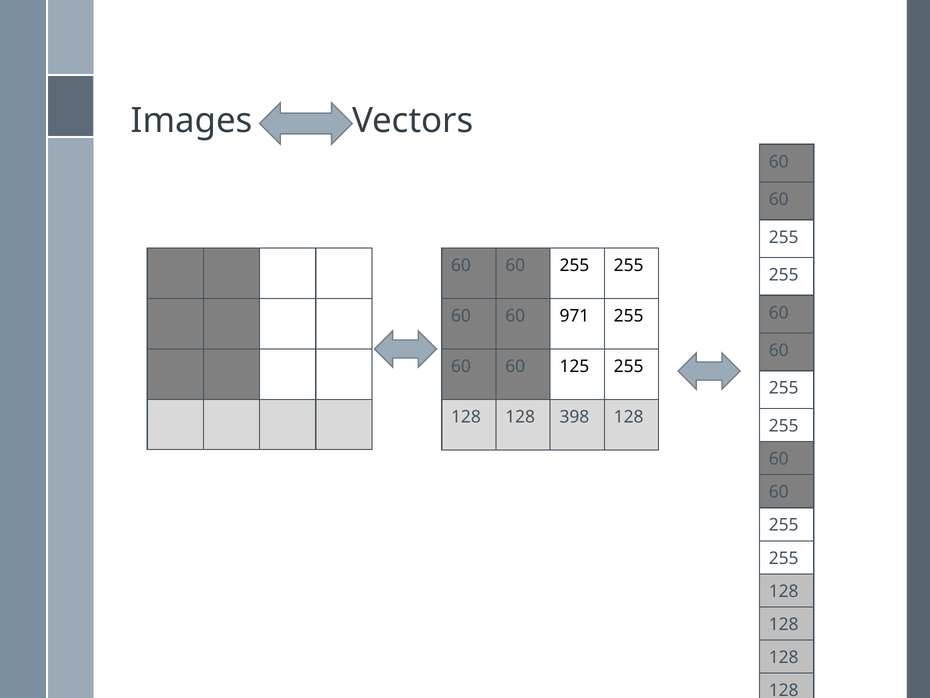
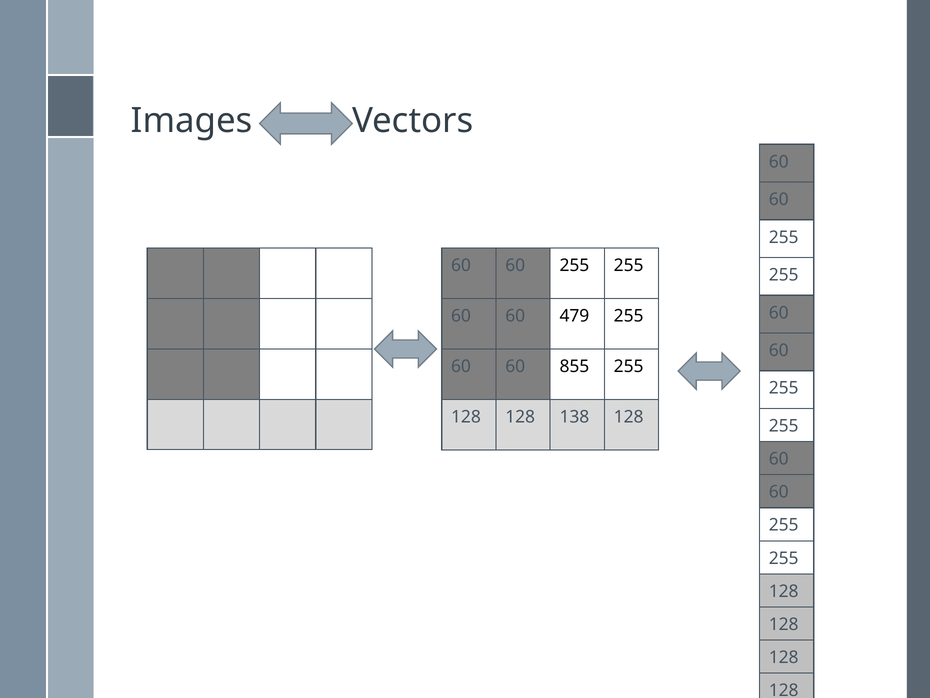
971: 971 -> 479 (574, 316)
125: 125 -> 855 (574, 366)
398: 398 -> 138 (574, 417)
